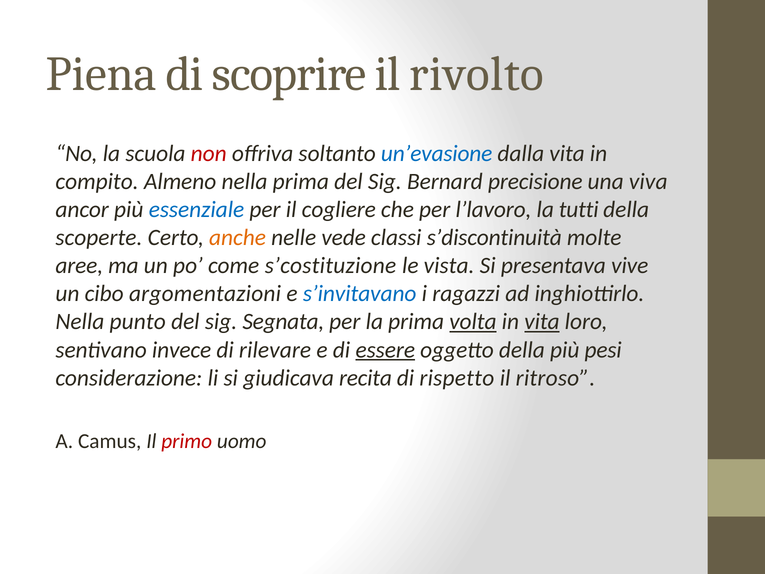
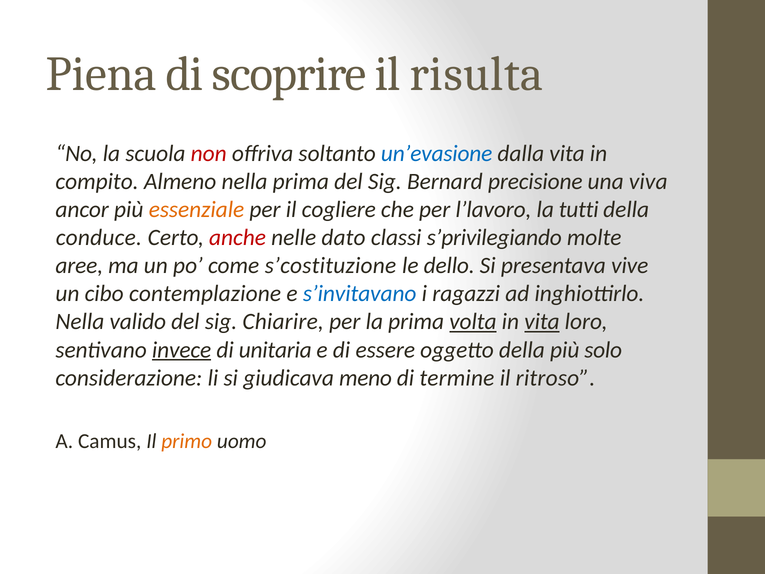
rivolto: rivolto -> risulta (477, 74)
essenziale colour: blue -> orange (196, 209)
scoperte: scoperte -> conduce (99, 237)
anche colour: orange -> red (238, 237)
vede: vede -> dato (344, 237)
s’discontinuità: s’discontinuità -> s’privilegiando (494, 237)
vista: vista -> dello (449, 266)
argomentazioni: argomentazioni -> contemplazione (205, 294)
punto: punto -> valido (138, 322)
Segnata: Segnata -> Chiarire (283, 322)
invece underline: none -> present (182, 350)
rilevare: rilevare -> unitaria (275, 350)
essere underline: present -> none (385, 350)
pesi: pesi -> solo (603, 350)
recita: recita -> meno (365, 378)
rispetto: rispetto -> termine (457, 378)
primo colour: red -> orange (187, 441)
